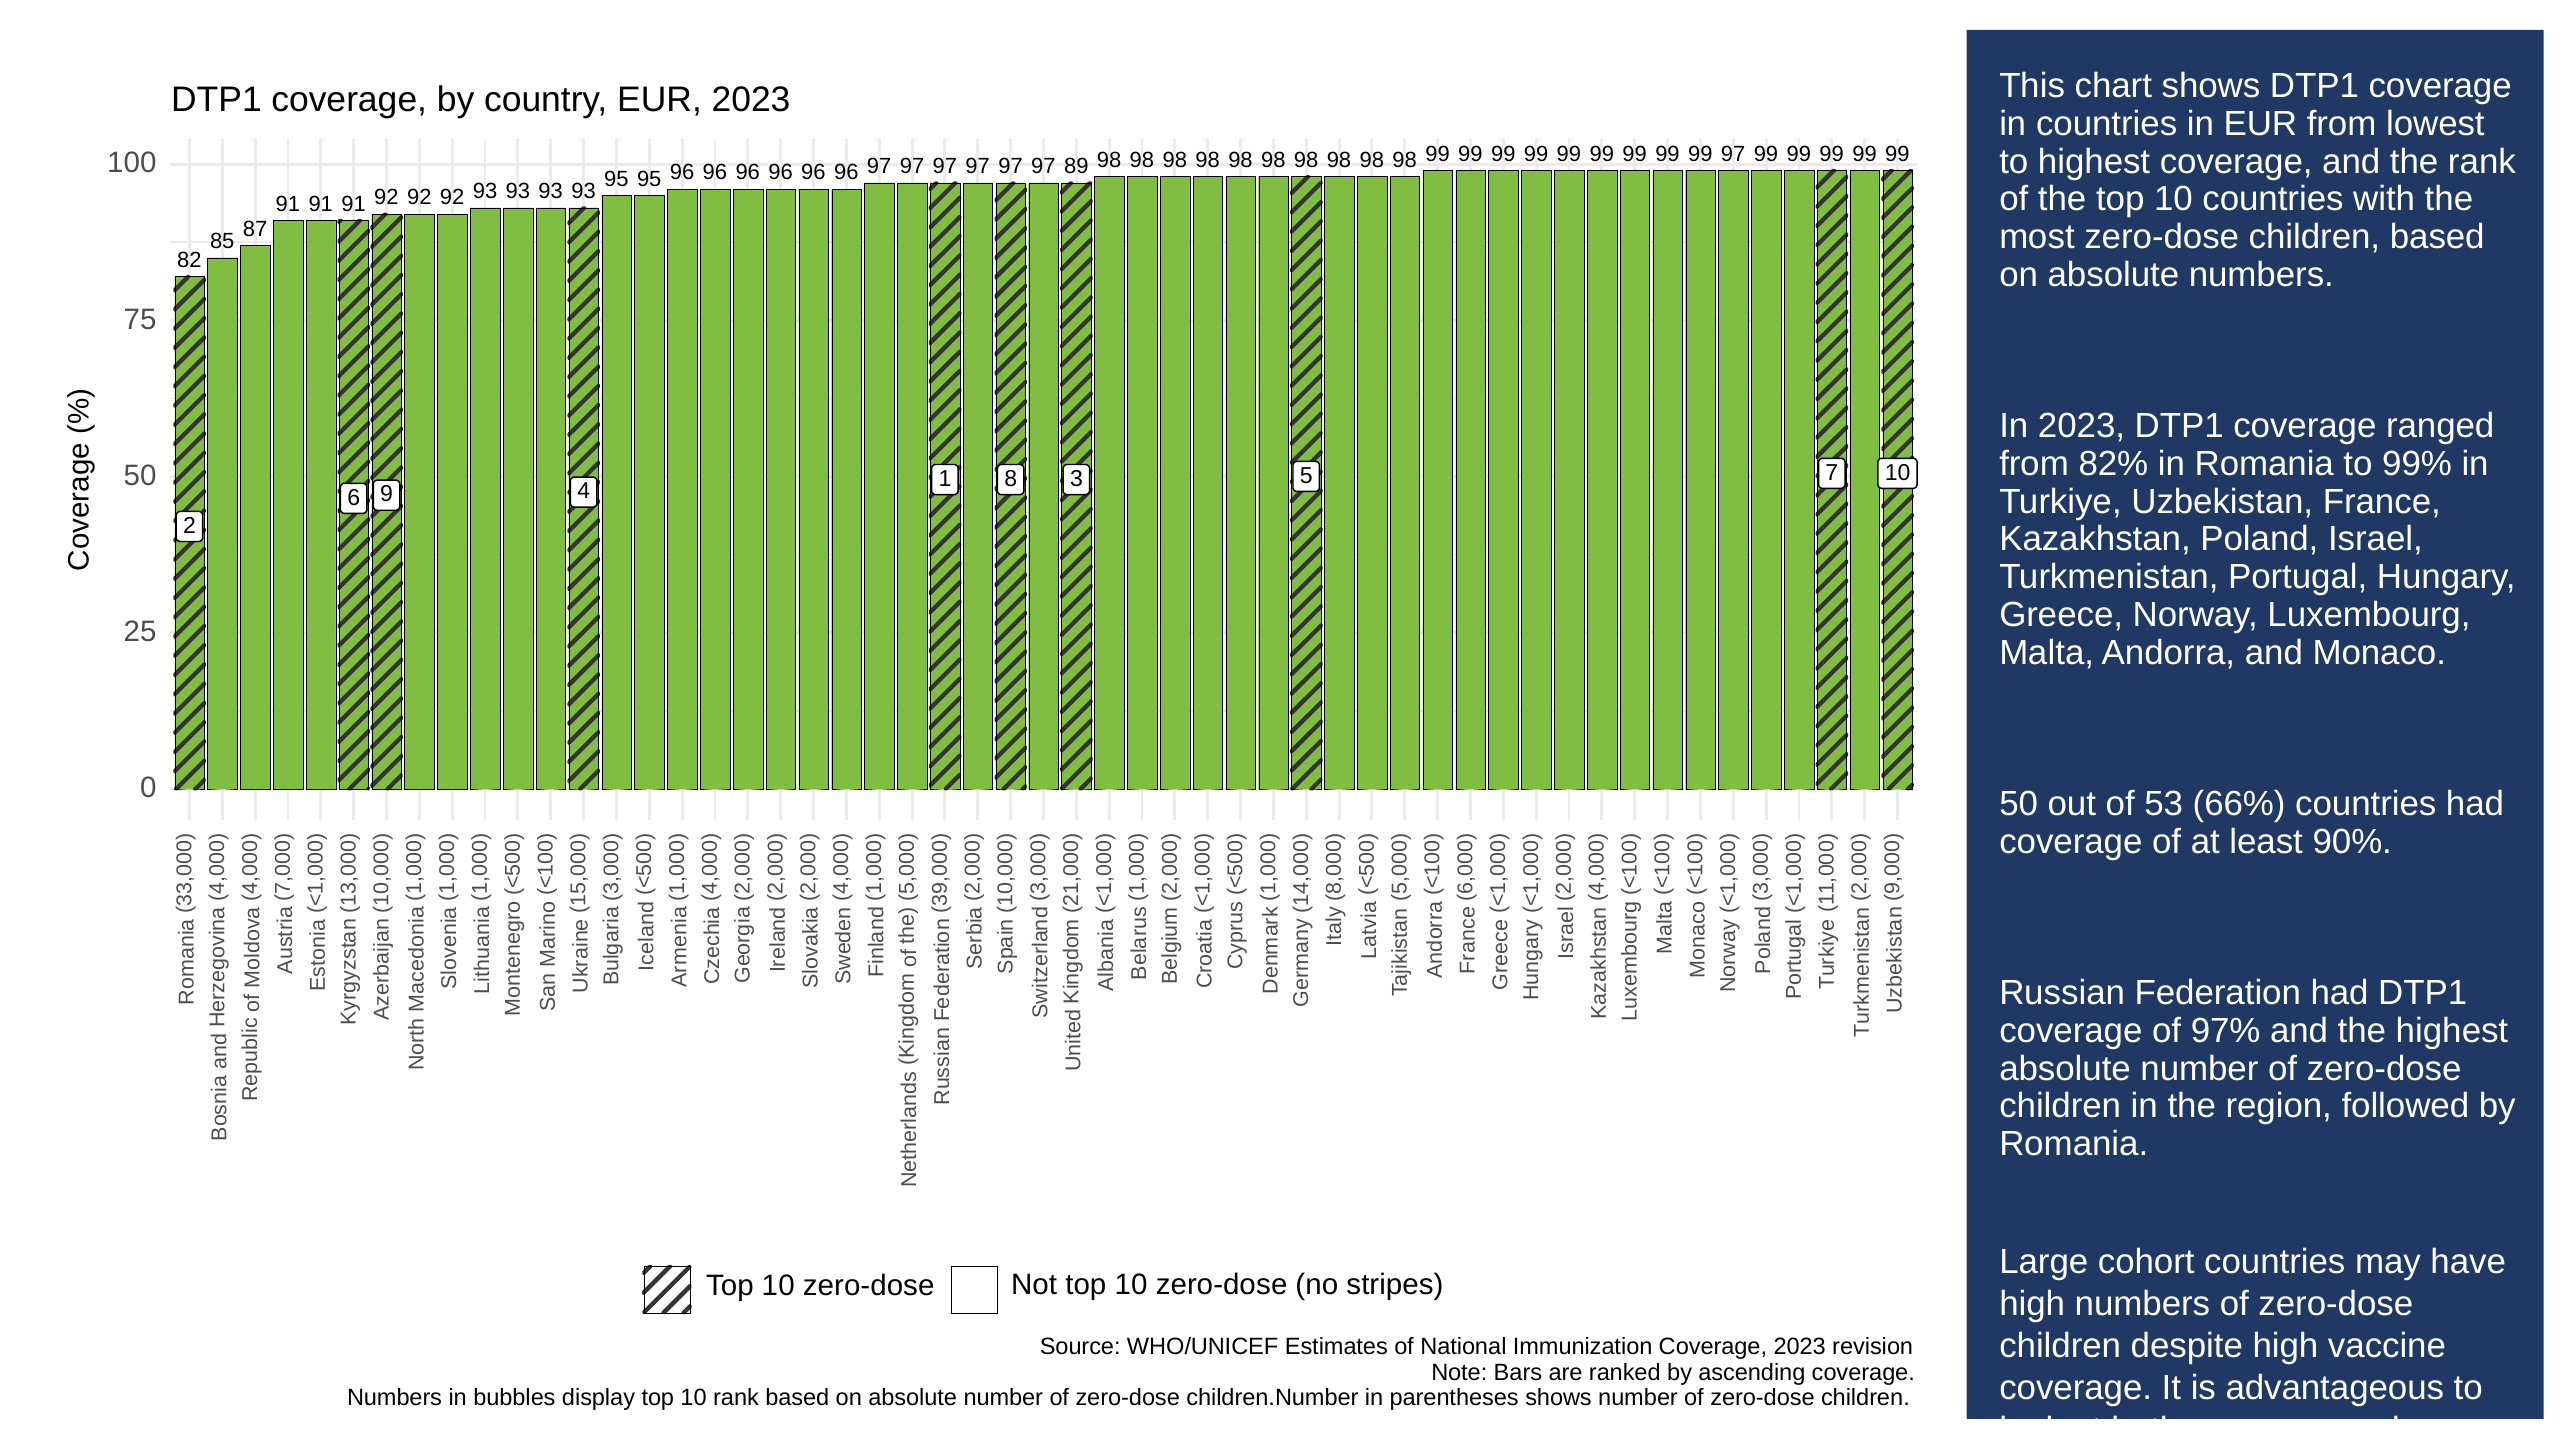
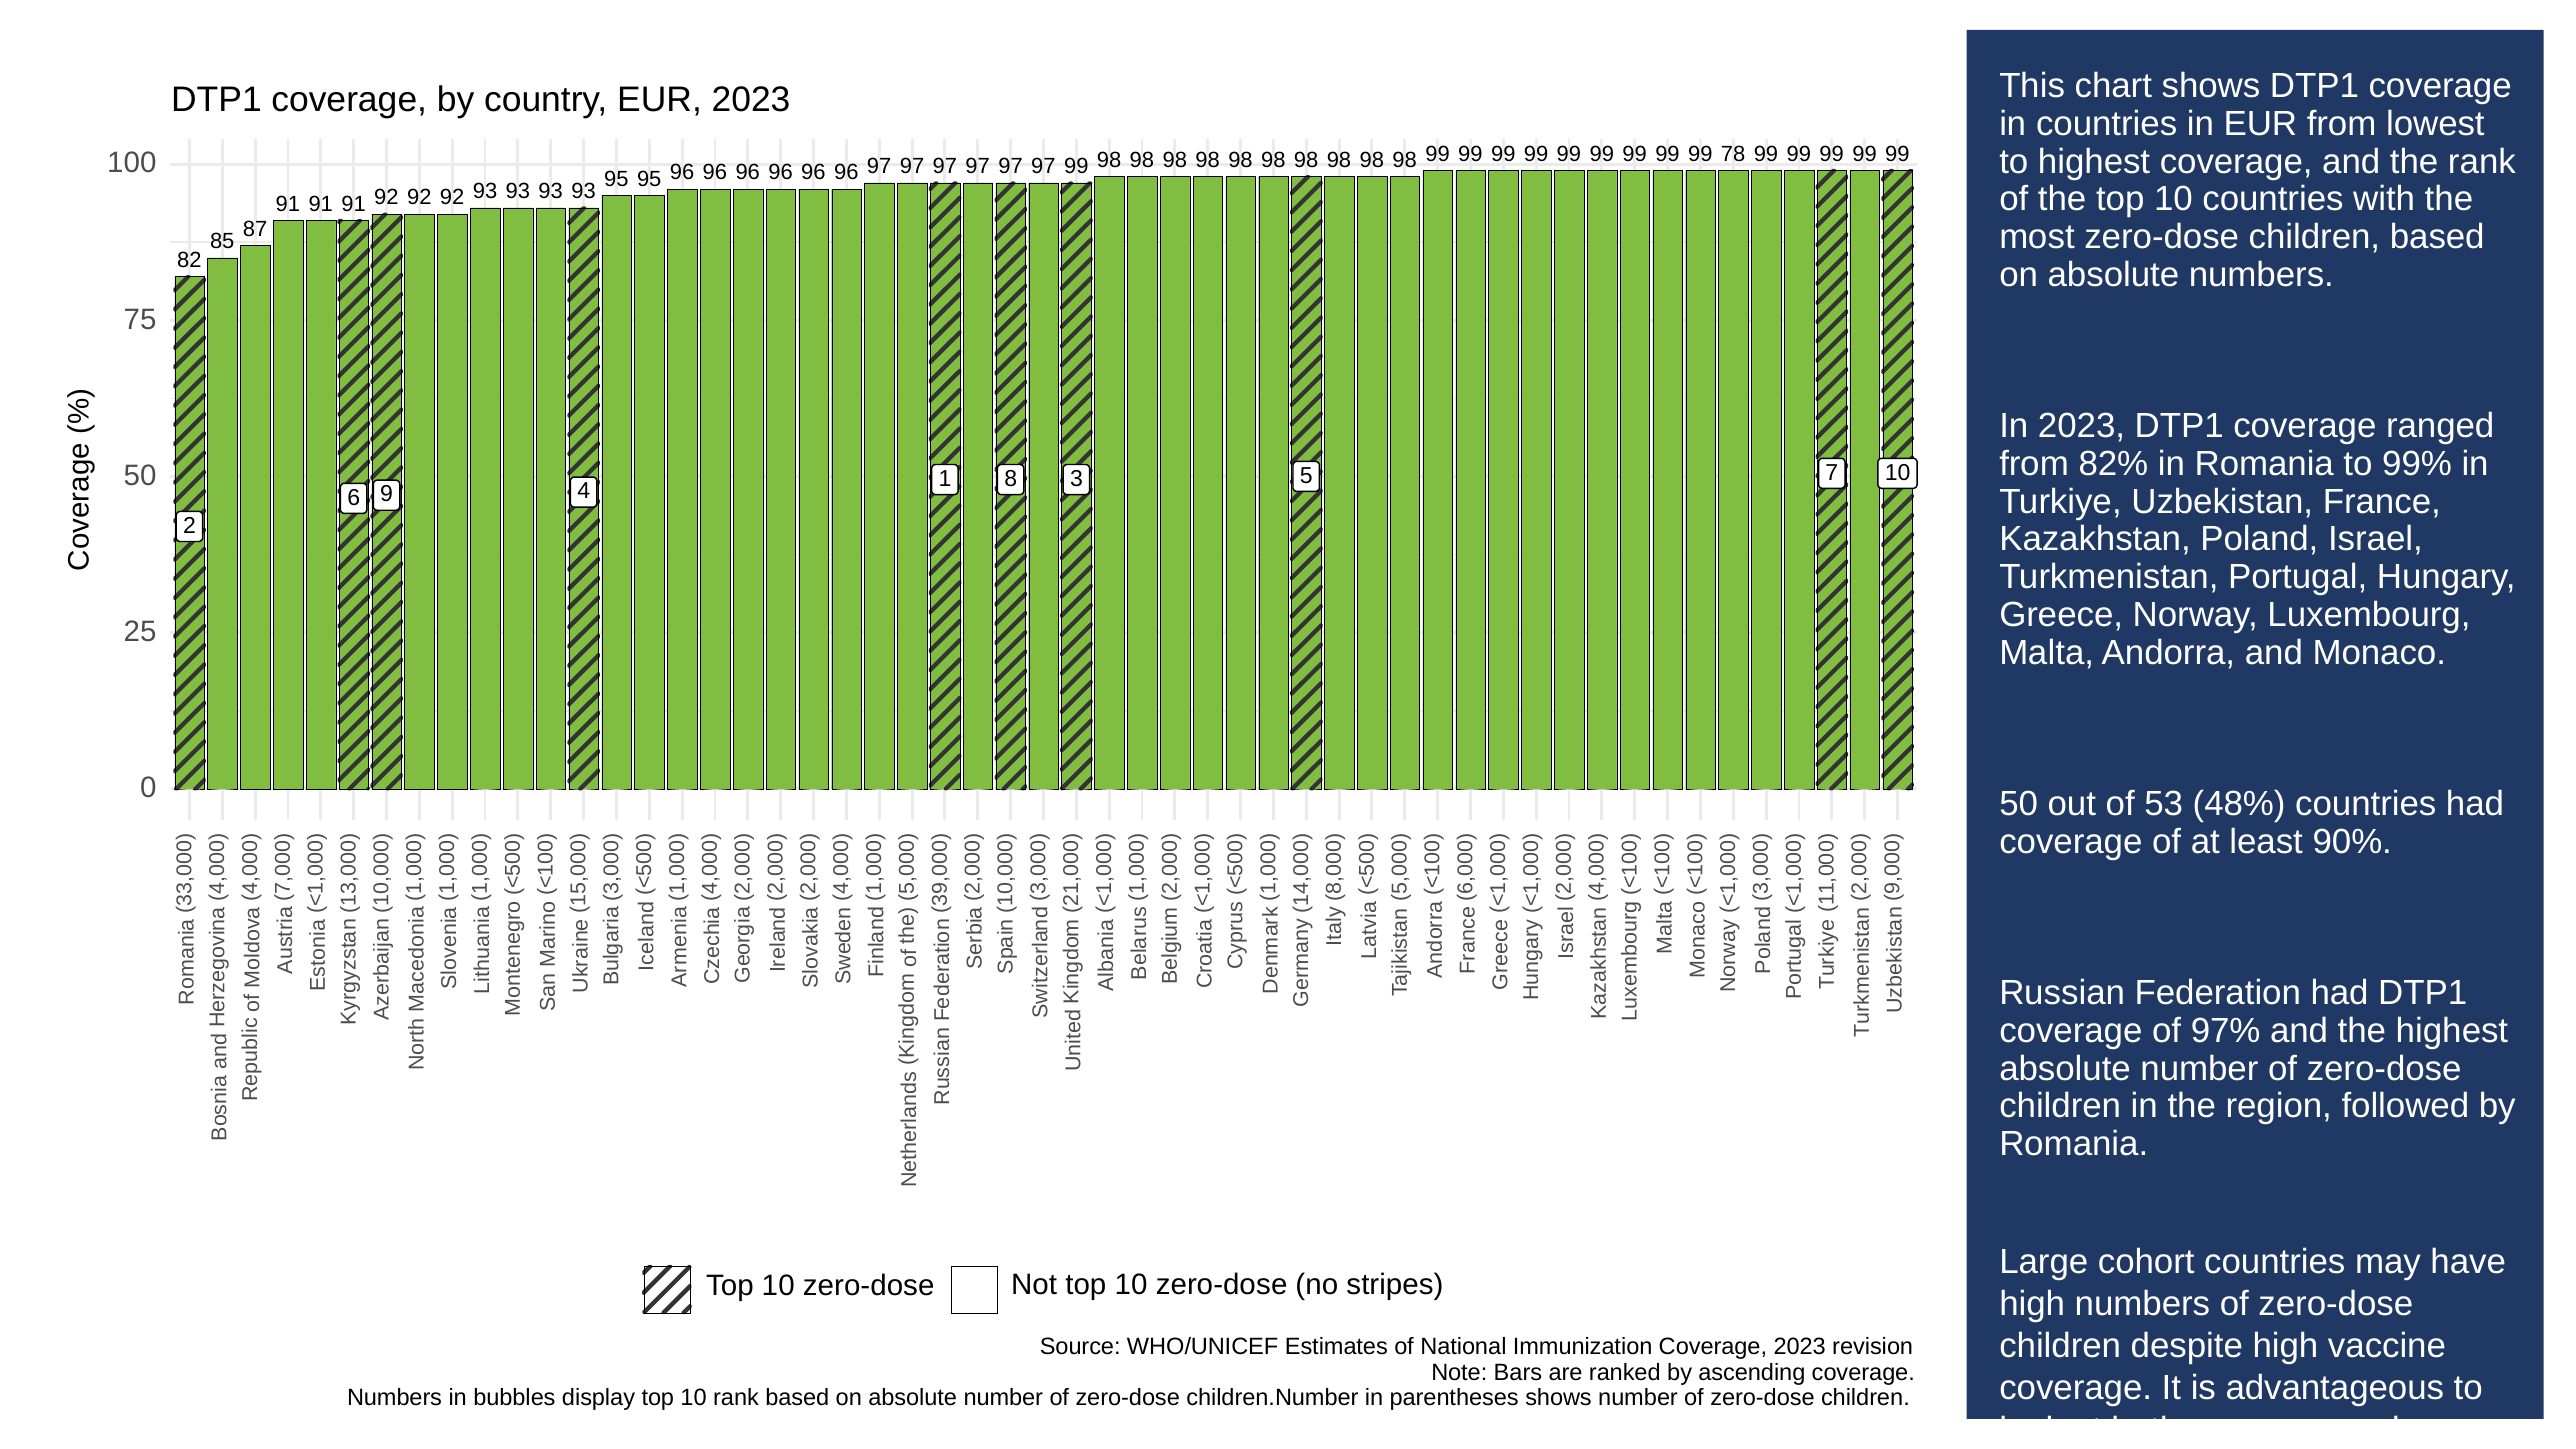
99 97: 97 -> 78 (1733, 154)
97 89: 89 -> 99 (1076, 166)
66%: 66% -> 48% (2239, 804)
